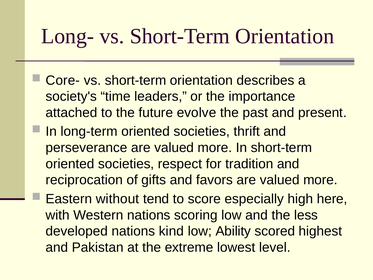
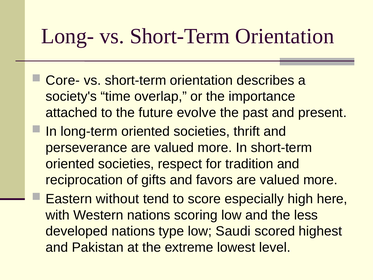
leaders: leaders -> overlap (161, 96)
kind: kind -> type (171, 231)
Ability: Ability -> Saudi (233, 231)
